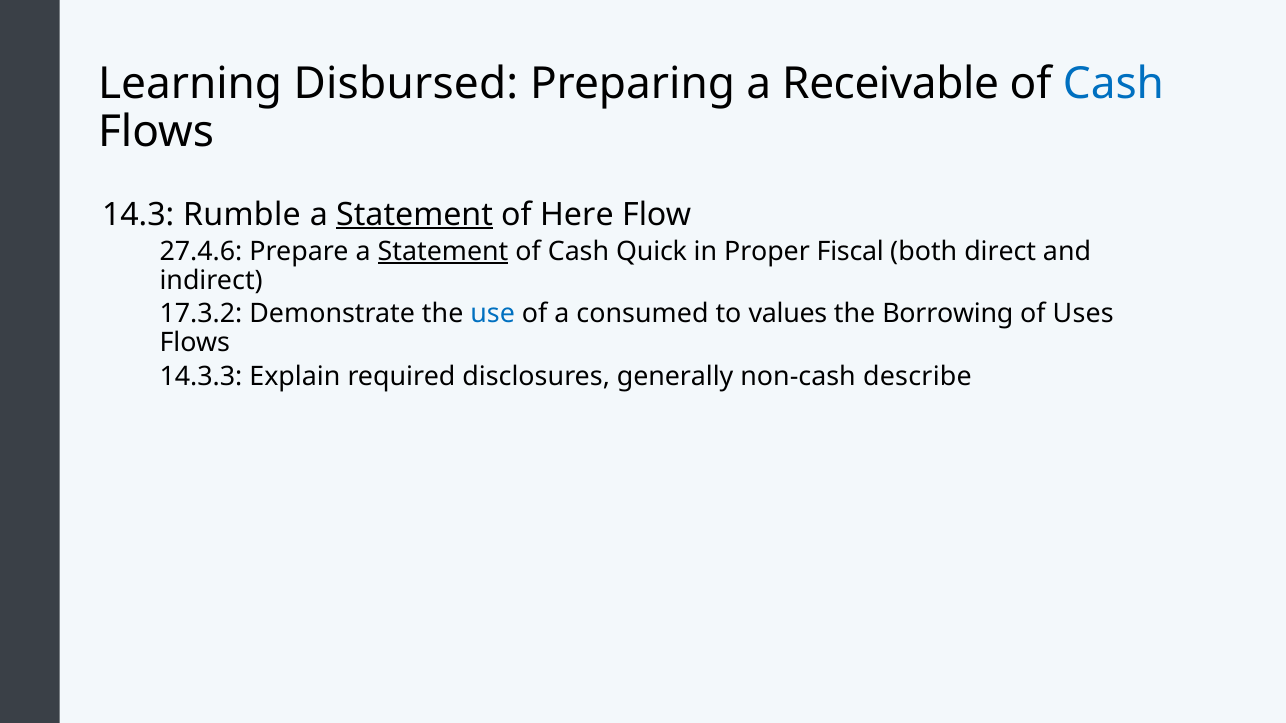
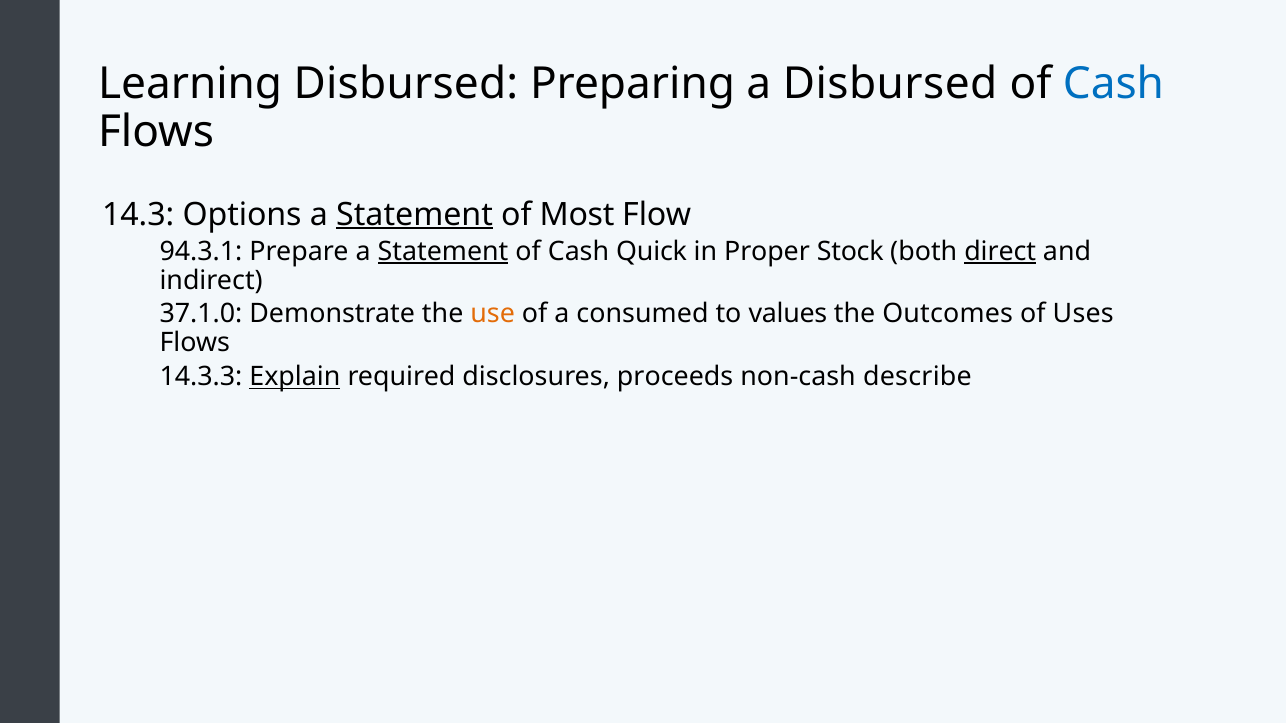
a Receivable: Receivable -> Disbursed (890, 84)
Rumble: Rumble -> Options (242, 215)
Here: Here -> Most (577, 215)
27.4.6: 27.4.6 -> 94.3.1 (201, 251)
Fiscal: Fiscal -> Stock (850, 251)
direct underline: none -> present (1000, 251)
17.3.2: 17.3.2 -> 37.1.0 (201, 314)
use colour: blue -> orange (493, 314)
Borrowing: Borrowing -> Outcomes (948, 314)
Explain underline: none -> present (295, 377)
generally: generally -> proceeds (675, 377)
